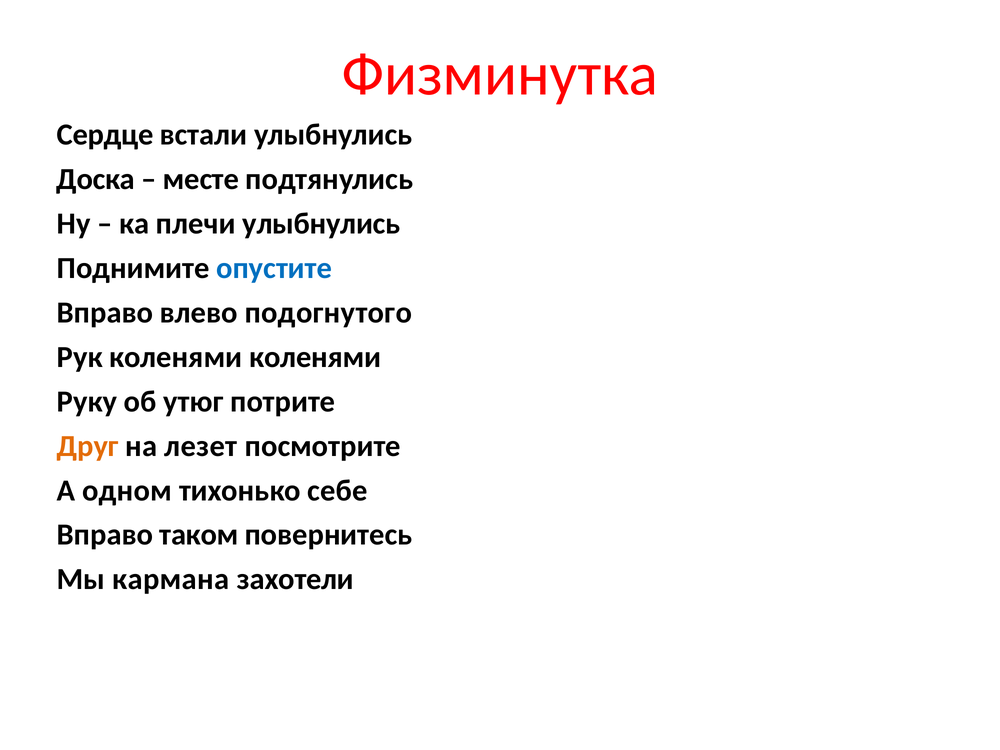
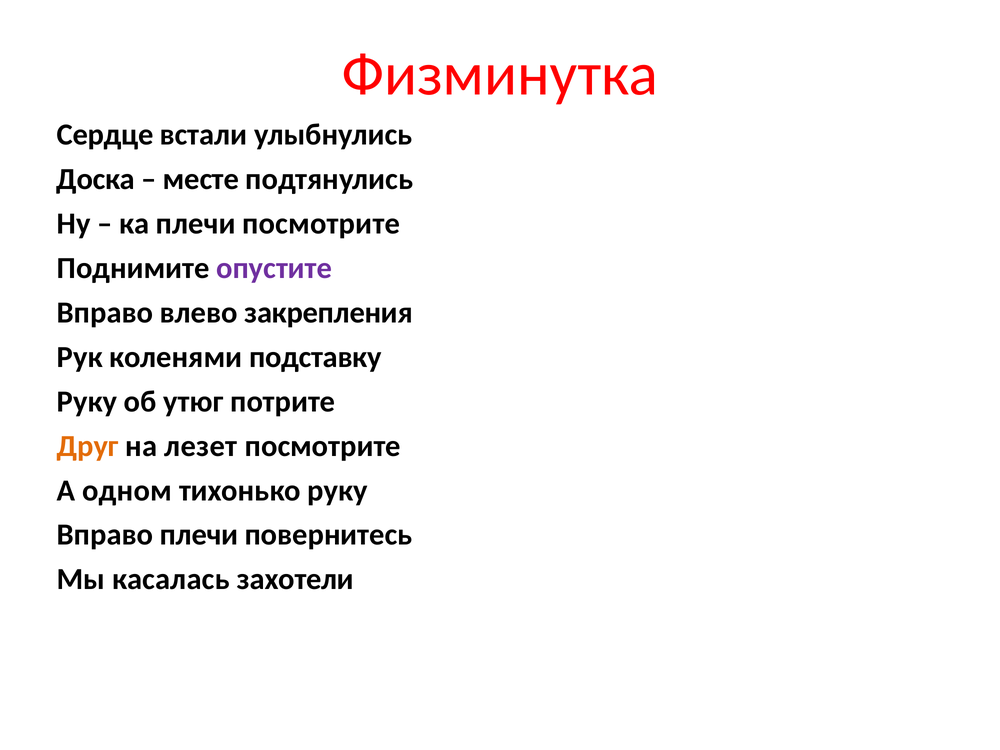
плечи улыбнулись: улыбнулись -> посмотрите (321, 224)
опустите colour: blue -> purple (274, 268)
подогнутого: подогнутого -> закрепления (329, 313)
коленями коленями: коленями -> подставку (315, 357)
тихонько себе: себе -> руку (338, 490)
Вправо таком: таком -> плечи (199, 535)
кармана: кармана -> касалась (171, 579)
